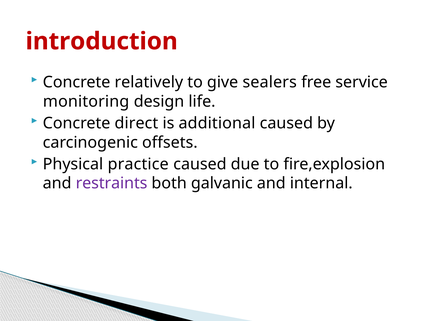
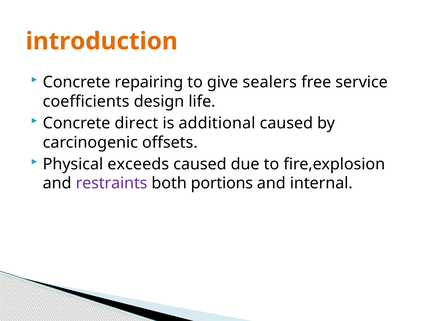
introduction colour: red -> orange (102, 41)
relatively: relatively -> repairing (149, 82)
monitoring: monitoring -> coefficients (86, 101)
practice: practice -> exceeds (138, 164)
galvanic: galvanic -> portions (222, 183)
